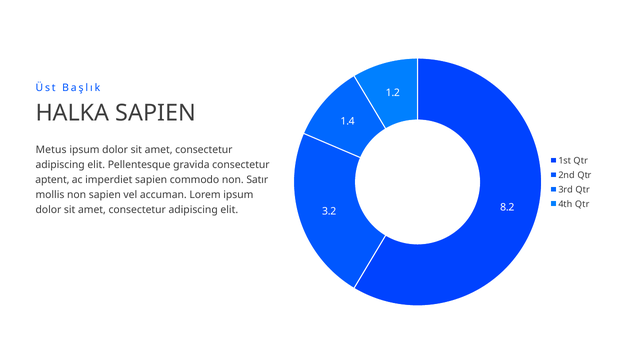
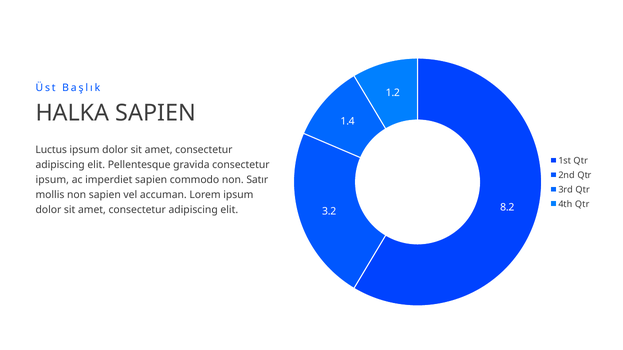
Metus: Metus -> Luctus (51, 150)
aptent: aptent -> ipsum (52, 180)
